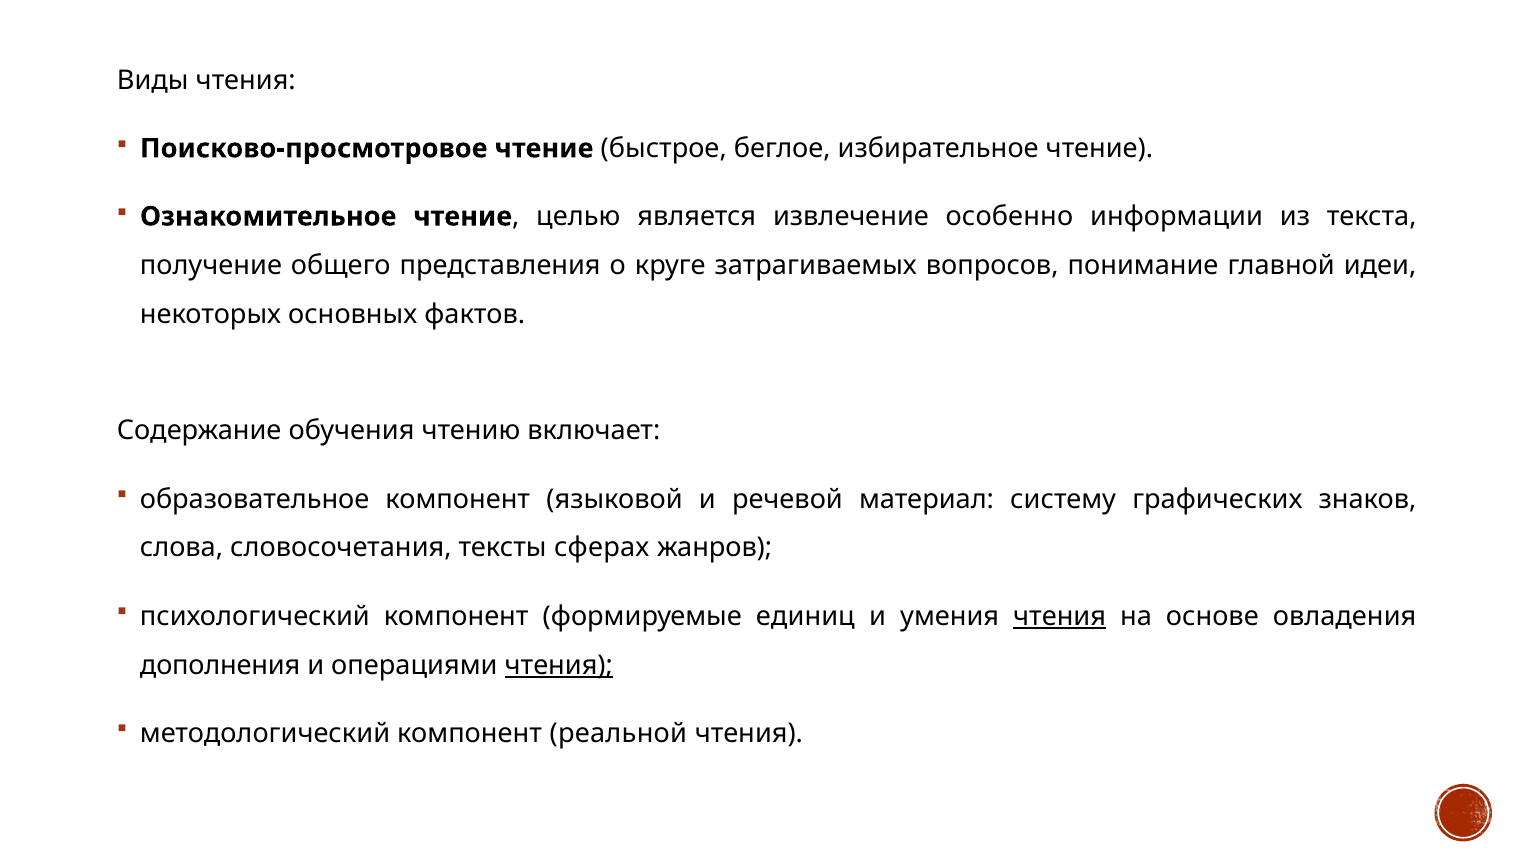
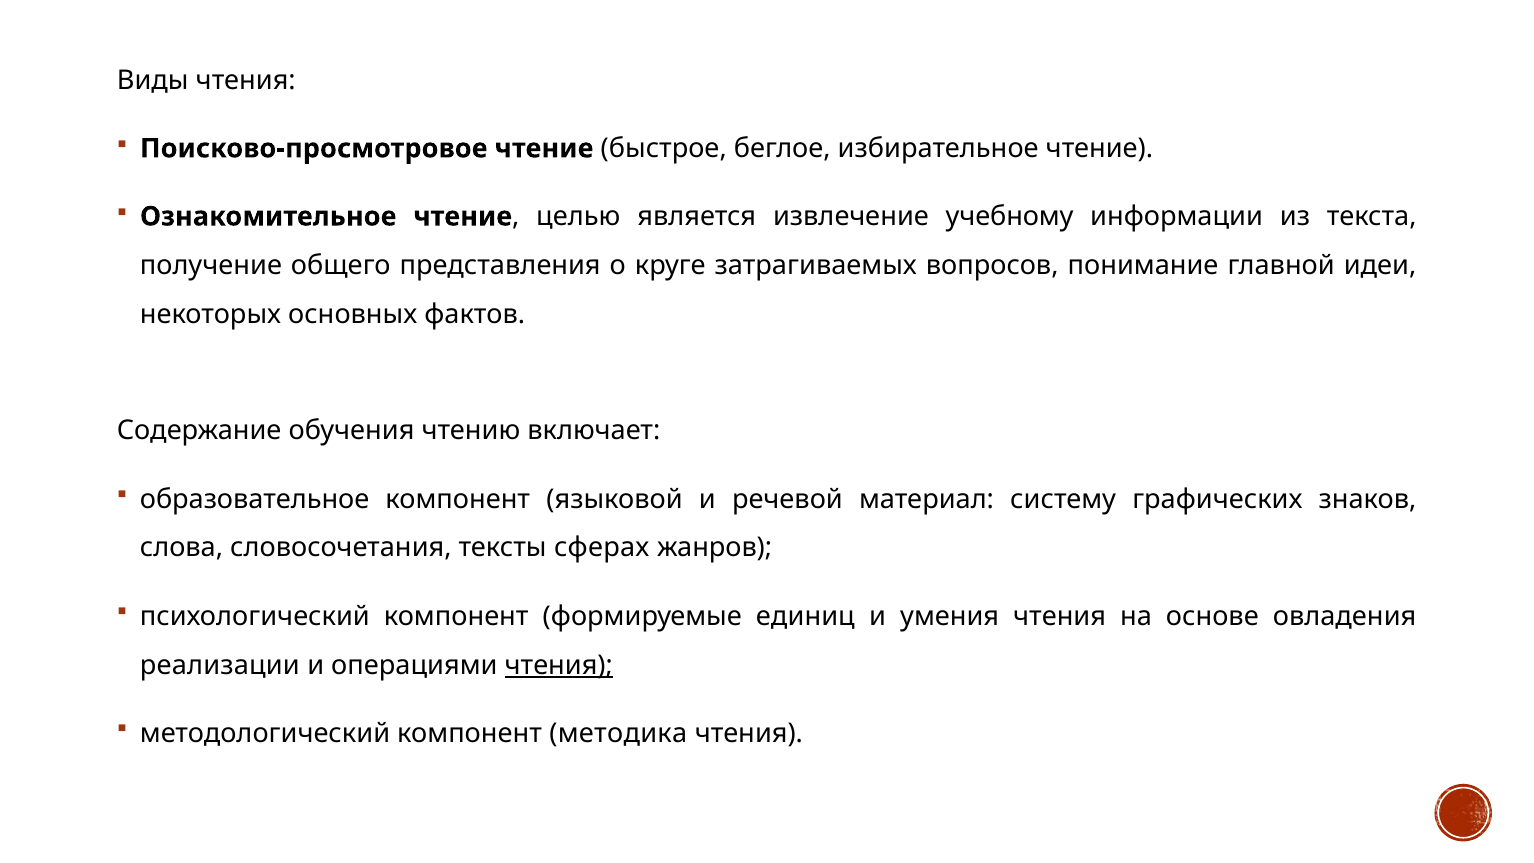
особенно: особенно -> учебному (1010, 217)
чтения underline: present -> none (1060, 616)
дополнения: дополнения -> реализации (220, 665)
реальной: реальной -> методика (618, 733)
